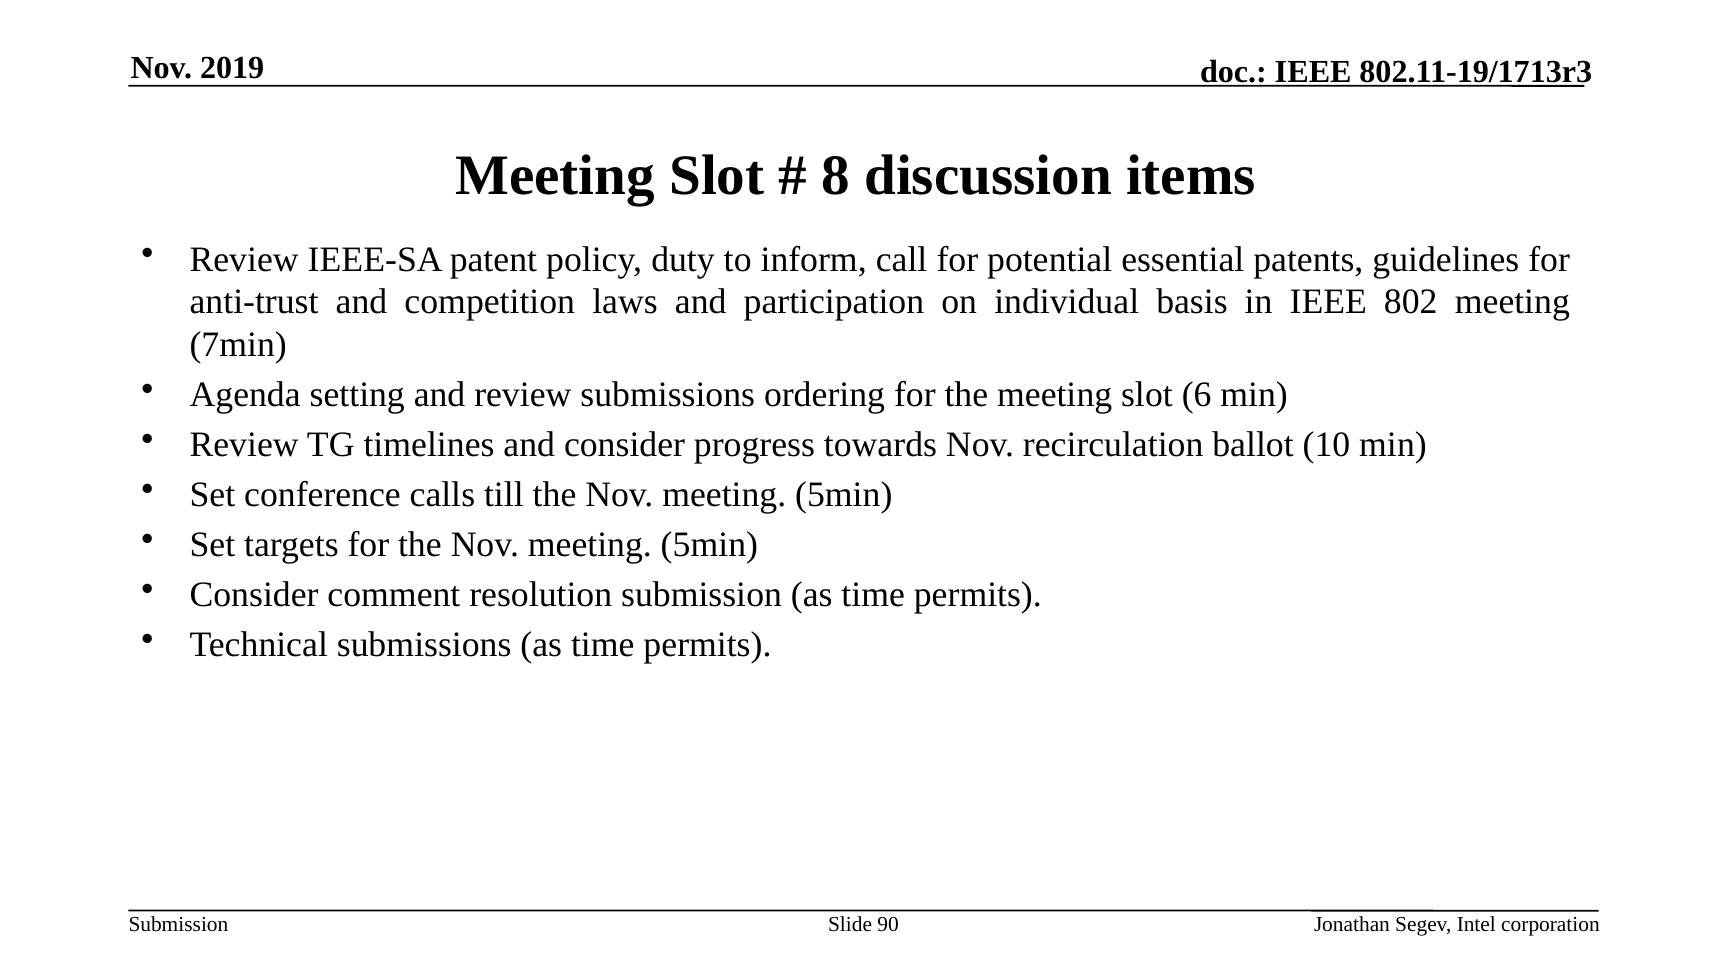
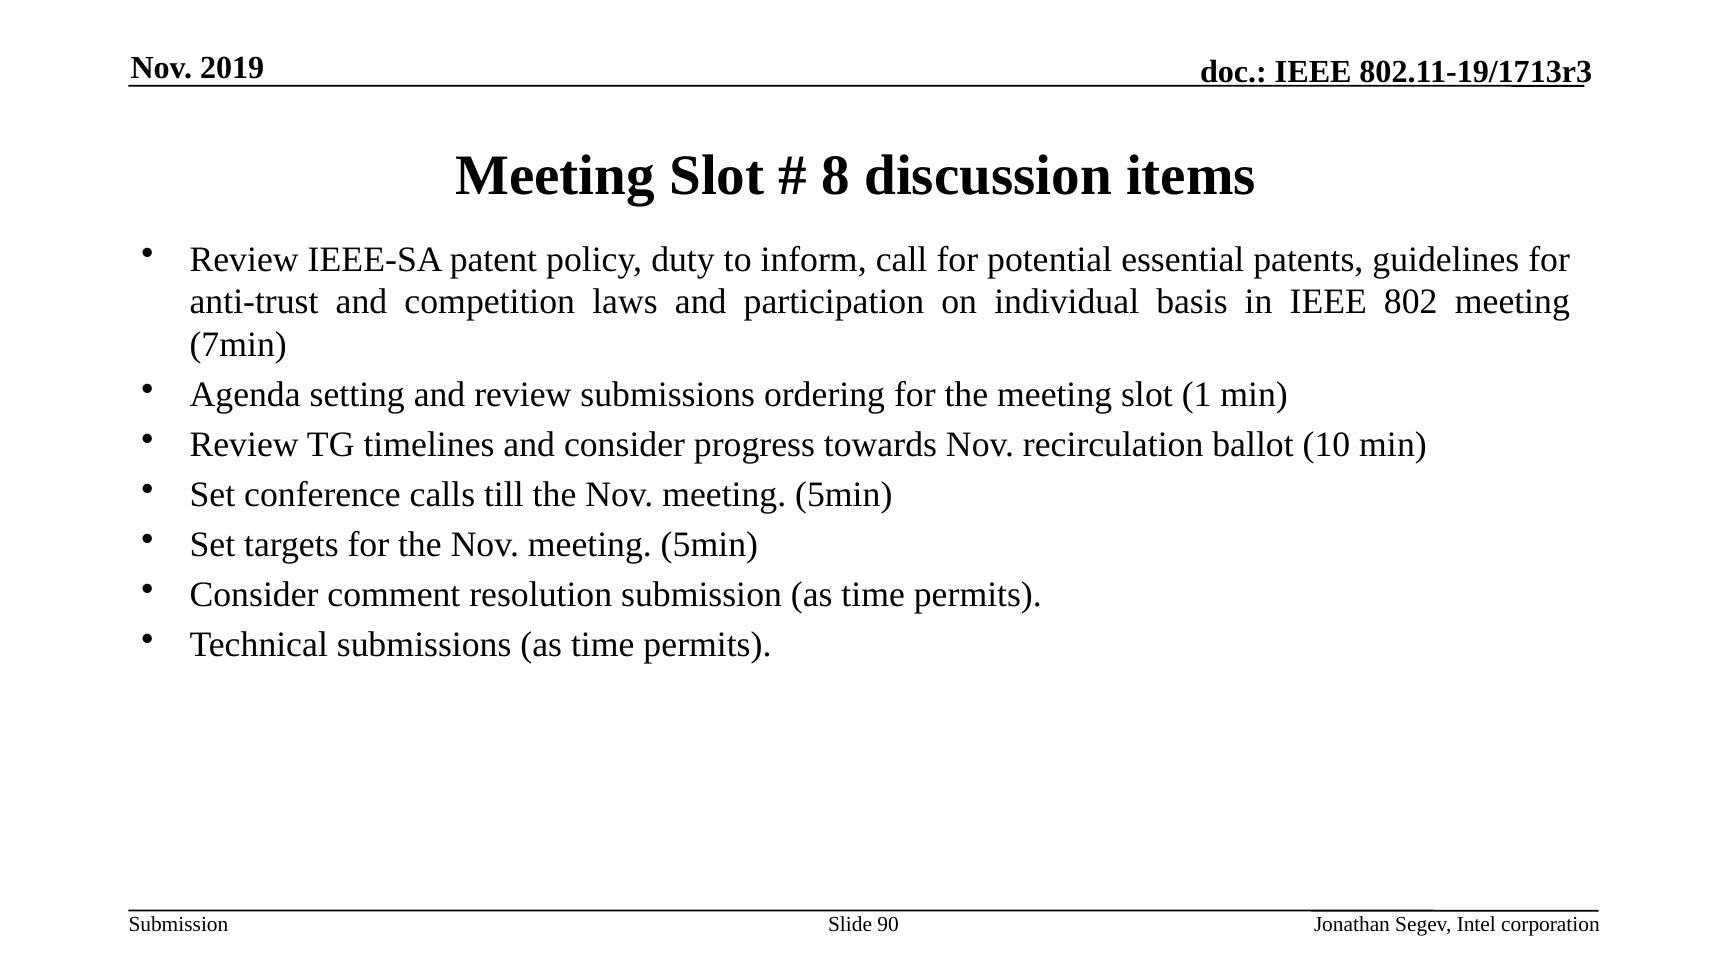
6: 6 -> 1 (1197, 395)
